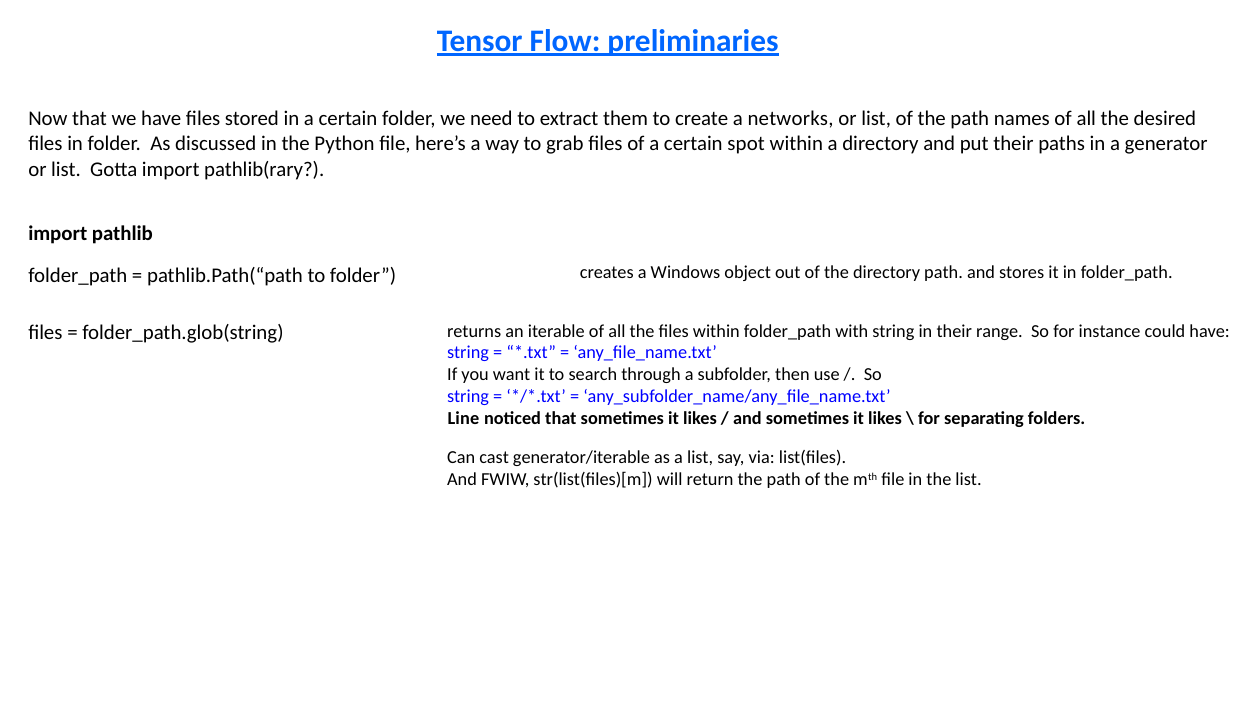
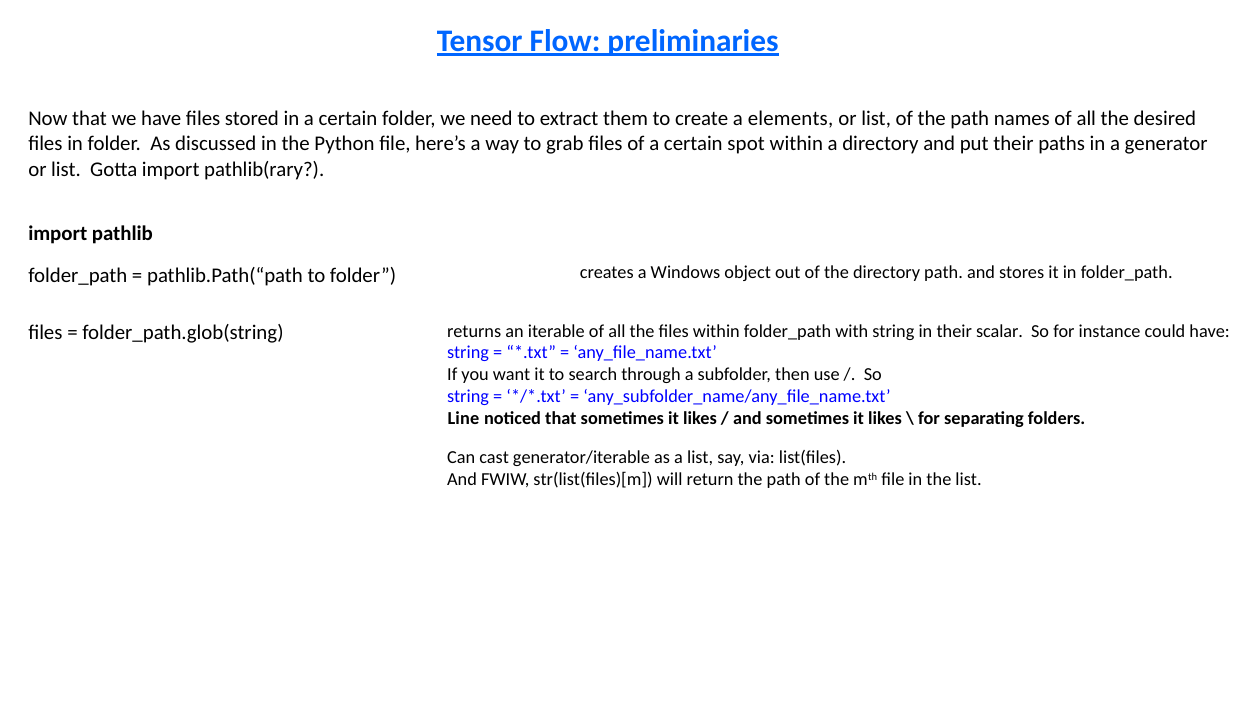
networks: networks -> elements (791, 119)
range: range -> scalar (999, 331)
